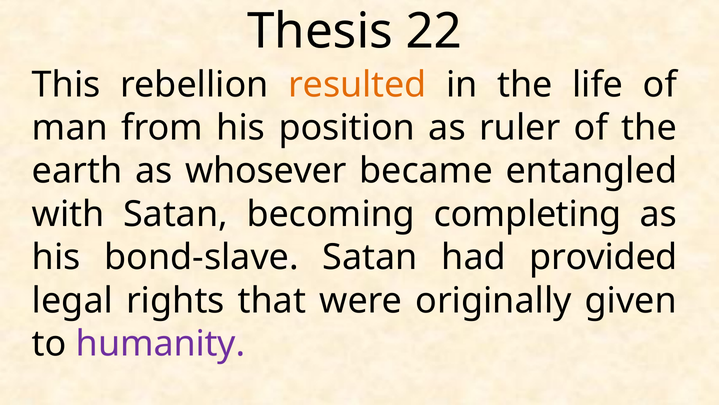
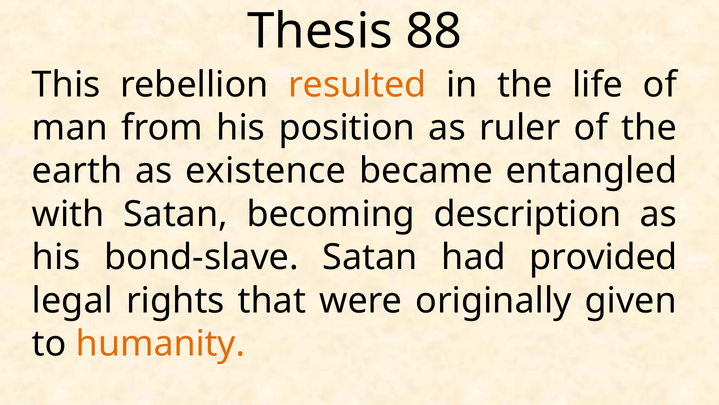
22: 22 -> 88 (434, 31)
whosever: whosever -> existence (266, 171)
completing: completing -> description (528, 214)
humanity colour: purple -> orange (161, 343)
